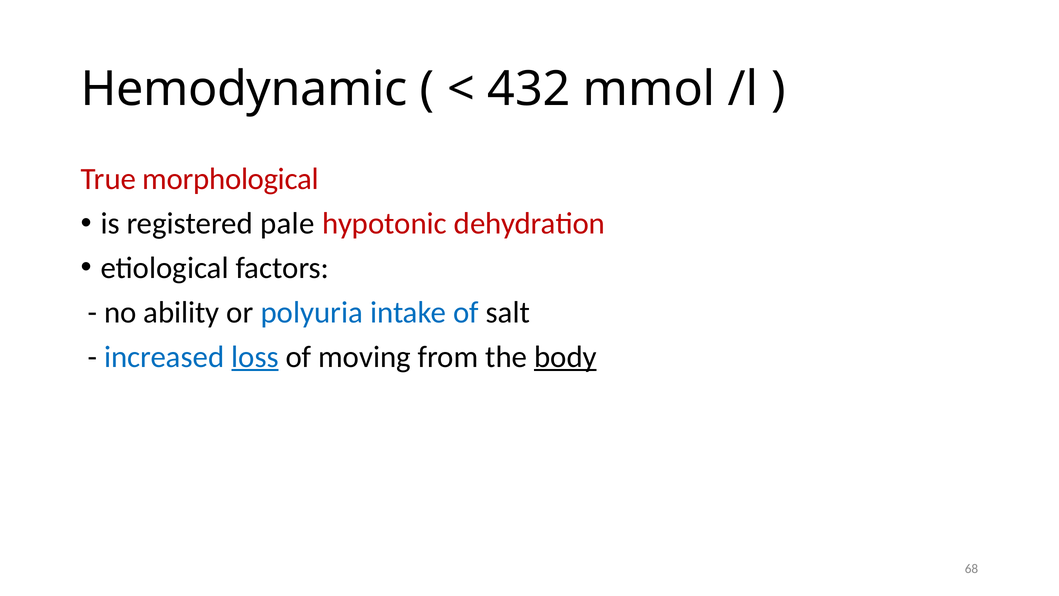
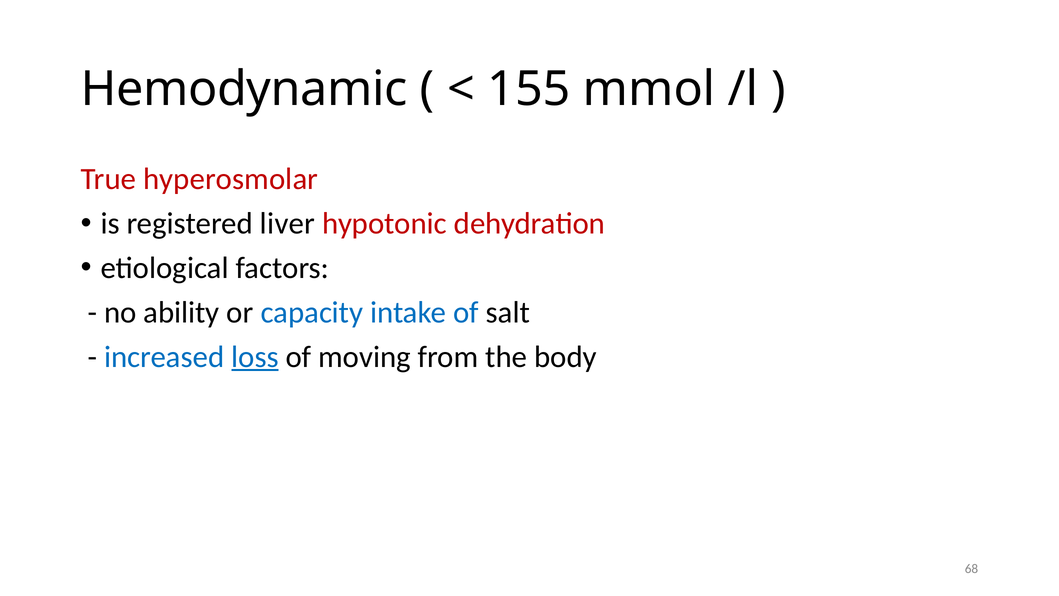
432: 432 -> 155 (529, 89)
morphological: morphological -> hyperosmolar (231, 179)
pale: pale -> liver (287, 223)
polyuria: polyuria -> capacity (312, 312)
body underline: present -> none (565, 357)
